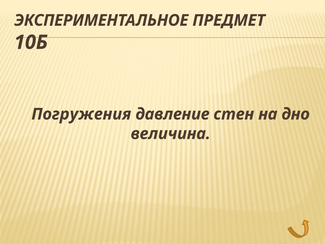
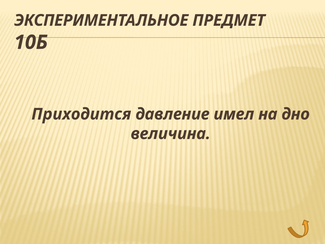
Погружения: Погружения -> Приходится (81, 114)
стен: стен -> имел (234, 114)
